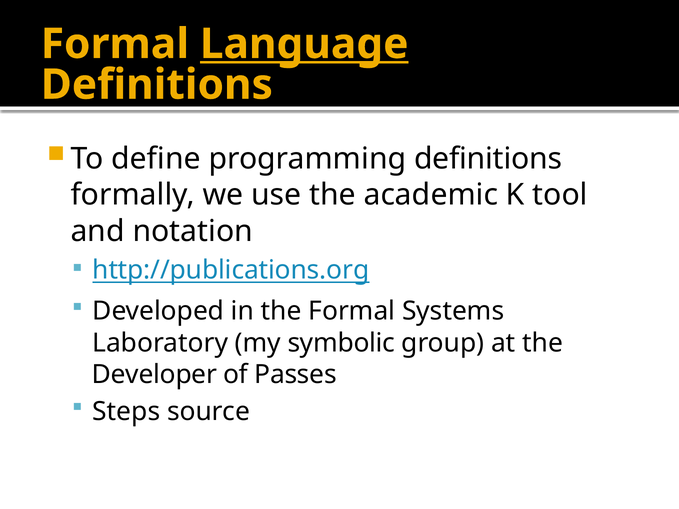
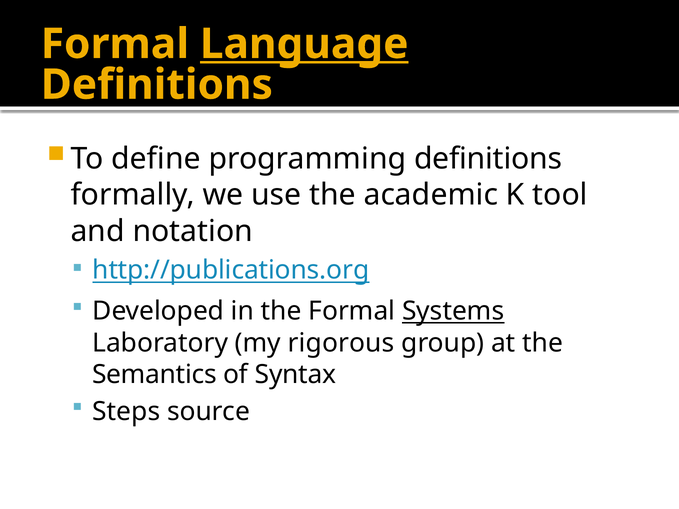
Systems underline: none -> present (453, 311)
symbolic: symbolic -> rigorous (341, 343)
Developer: Developer -> Semantics (154, 375)
Passes: Passes -> Syntax (296, 375)
